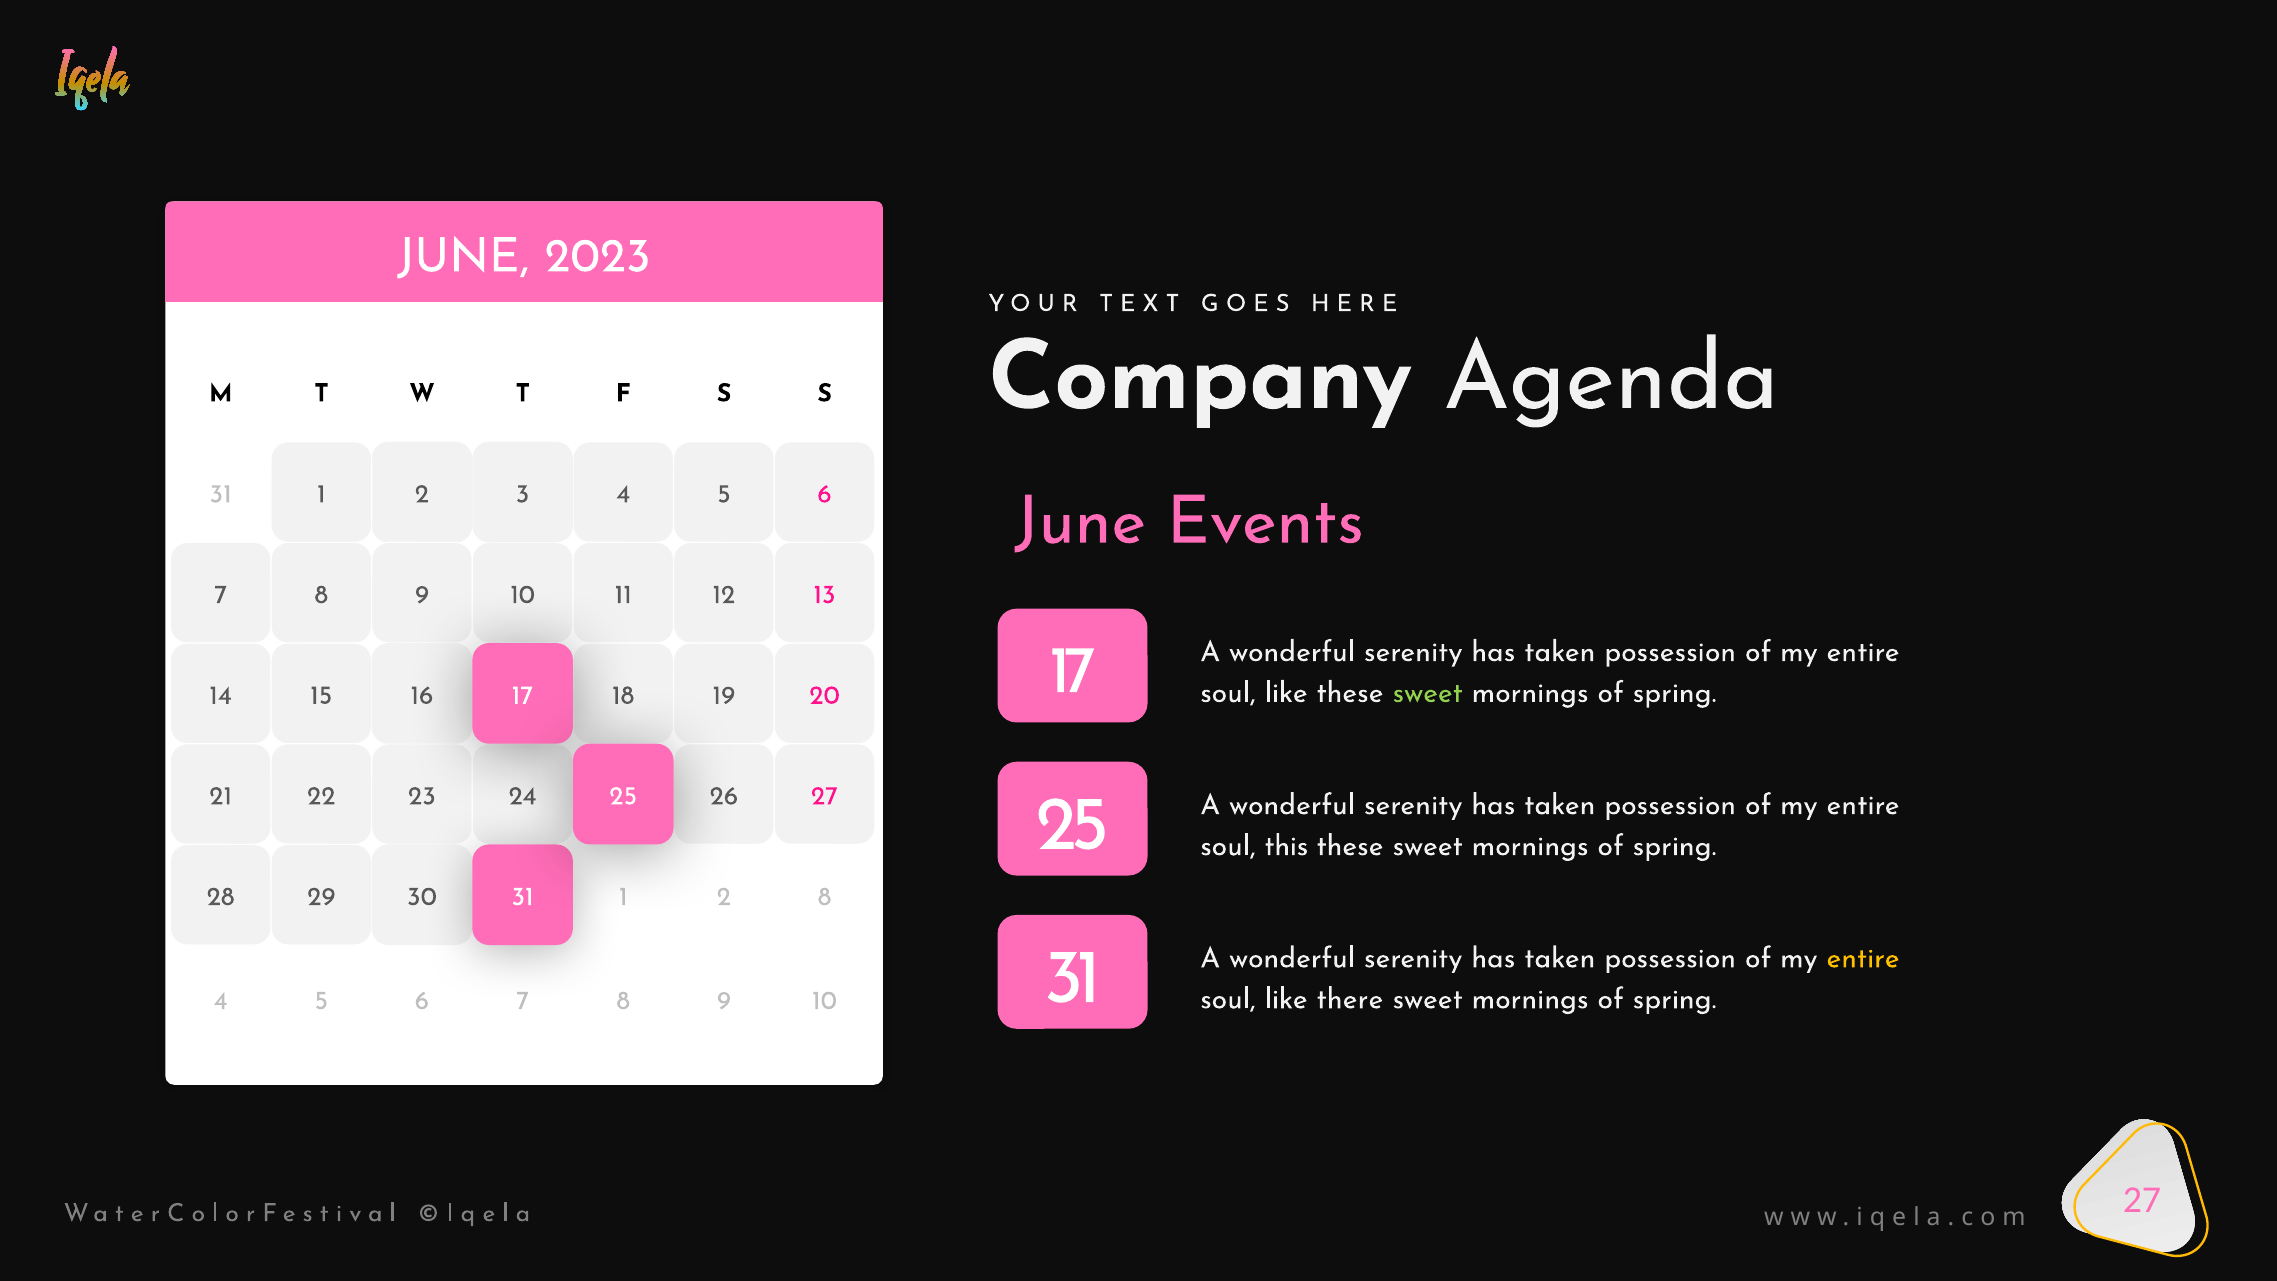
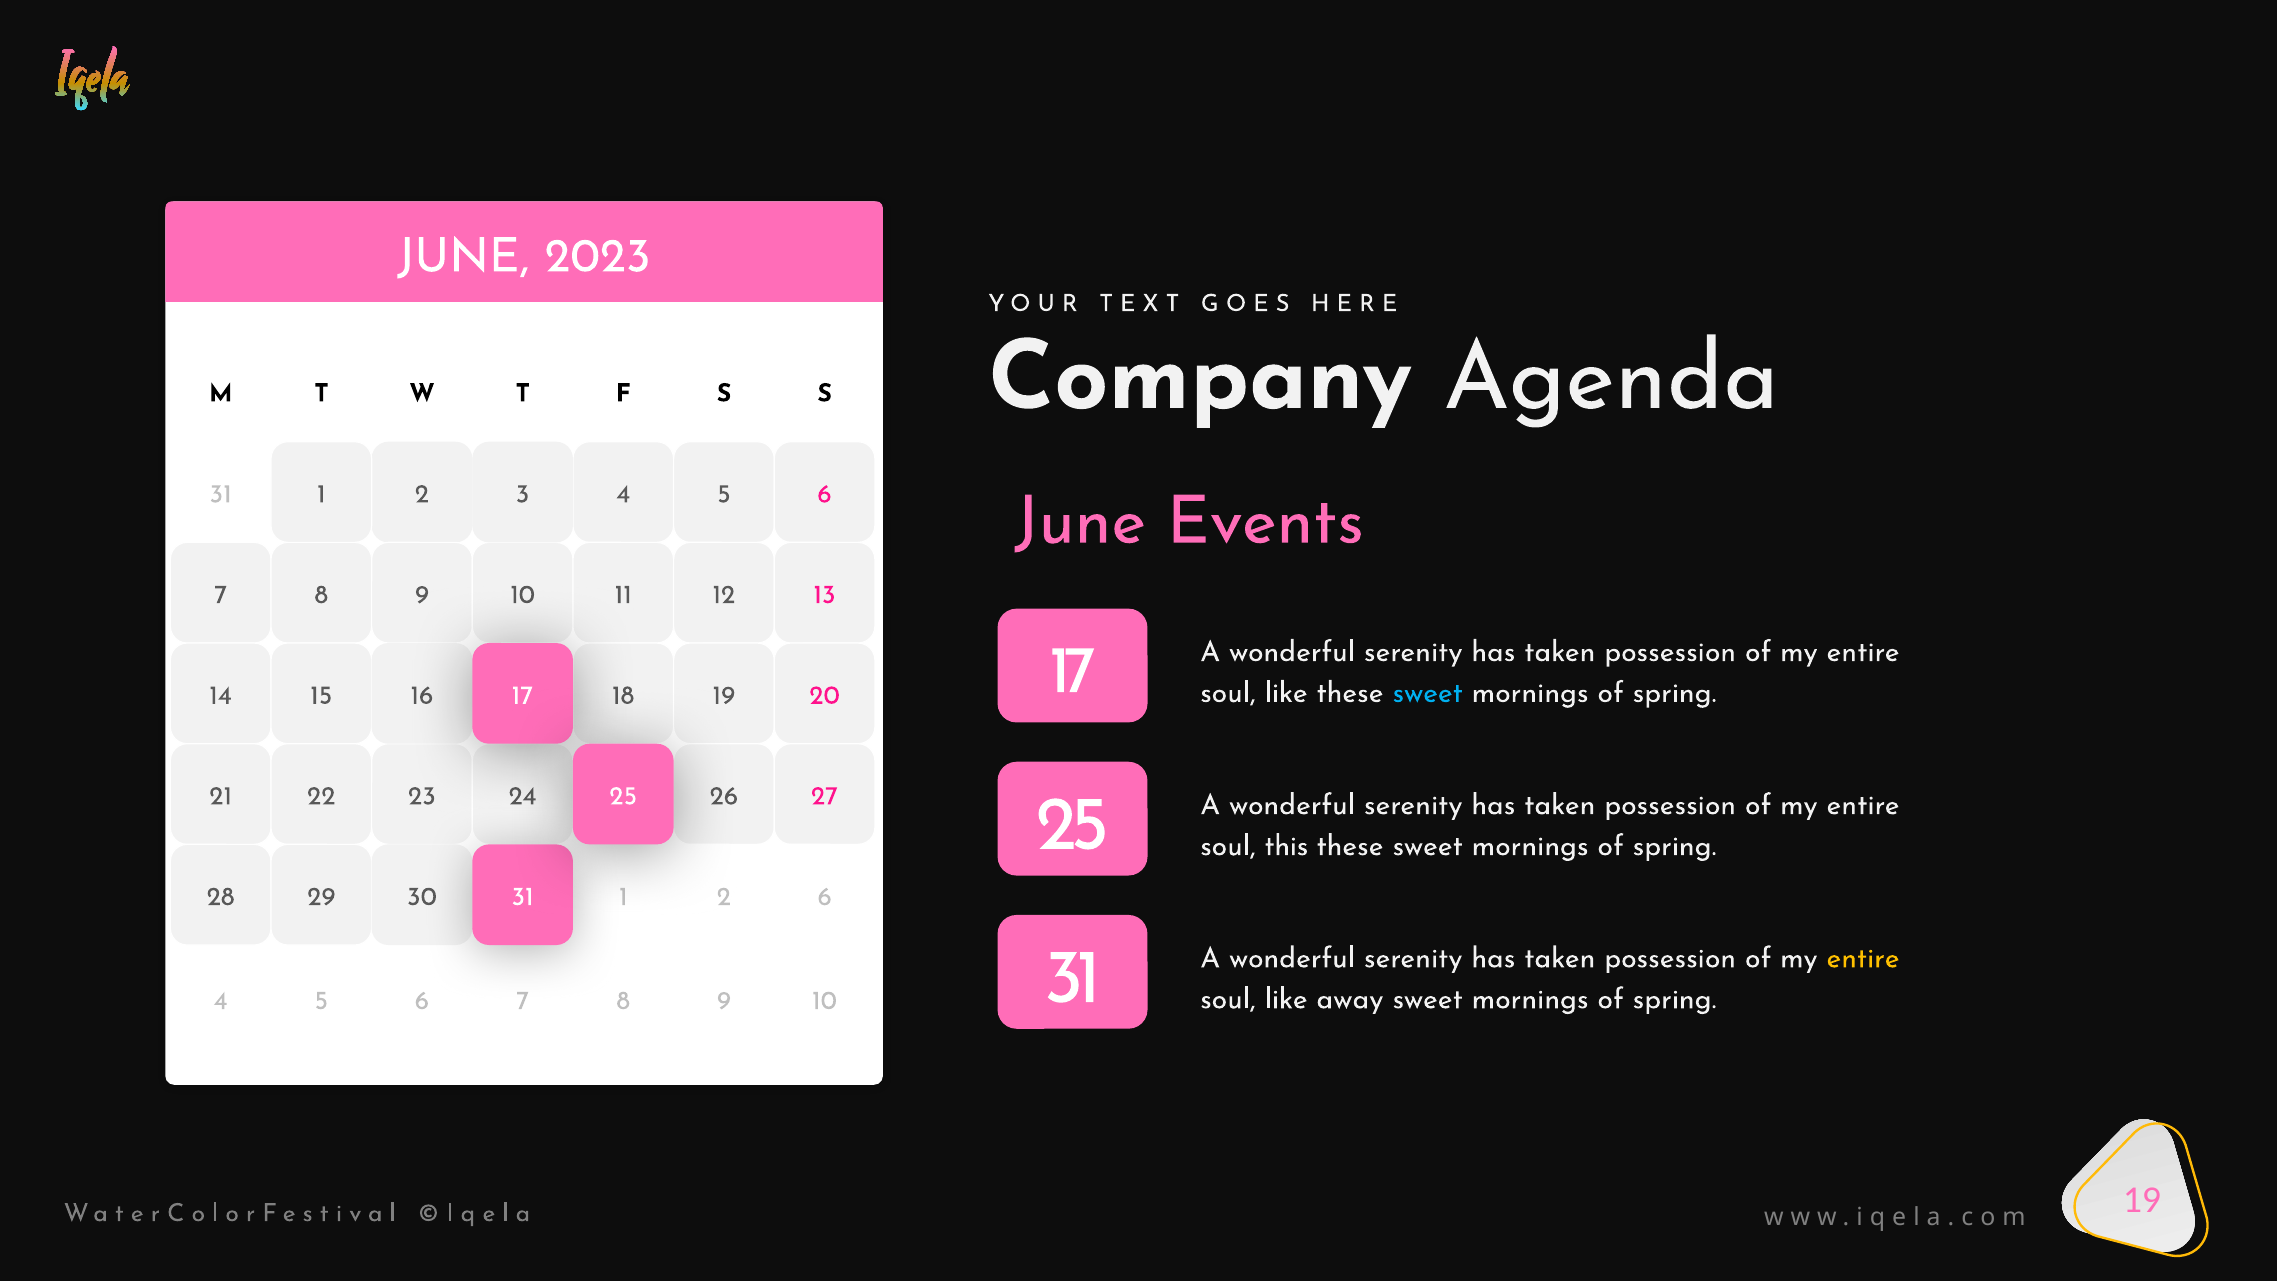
sweet colour: light green -> light blue (1428, 692)
8: 8 -> 6 (825, 896)
there: there -> away (1350, 999)
a 27: 27 -> 19 (2142, 1200)
